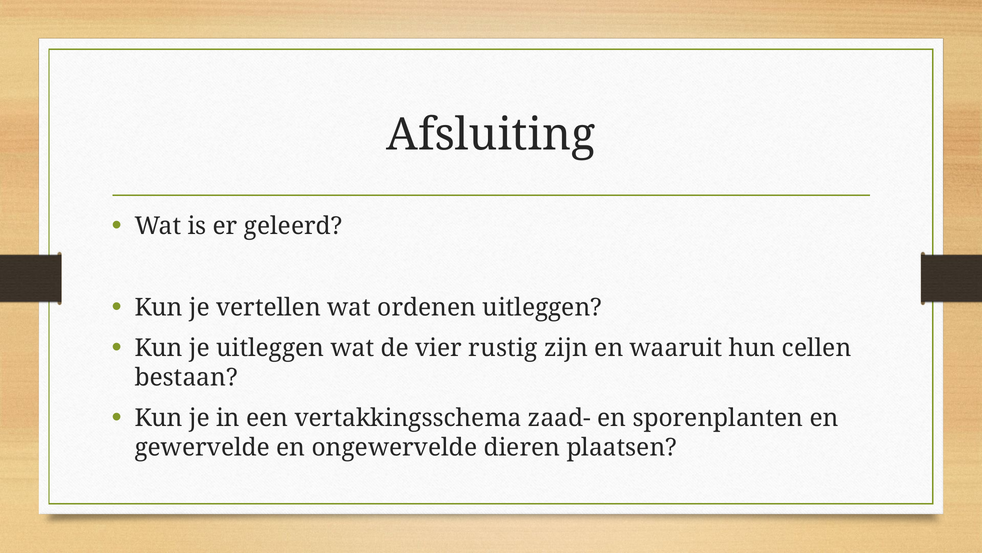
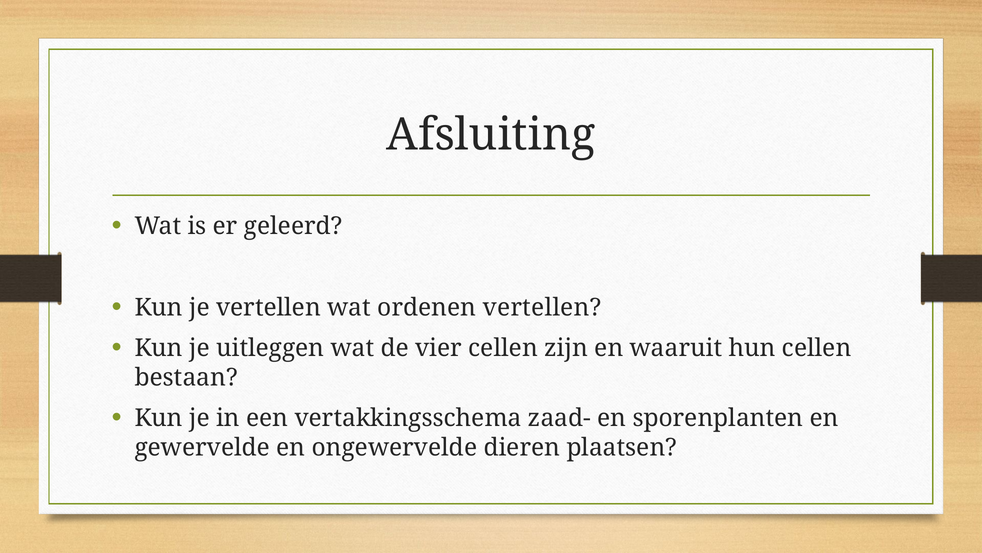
ordenen uitleggen: uitleggen -> vertellen (542, 307)
vier rustig: rustig -> cellen (503, 348)
